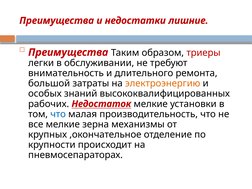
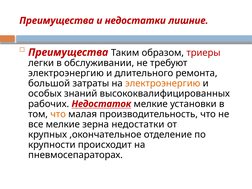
внимательность: внимательность -> электроэнергию (66, 73)
что colour: blue -> orange (58, 114)
зерна механизмы: механизмы -> недостатки (138, 124)
